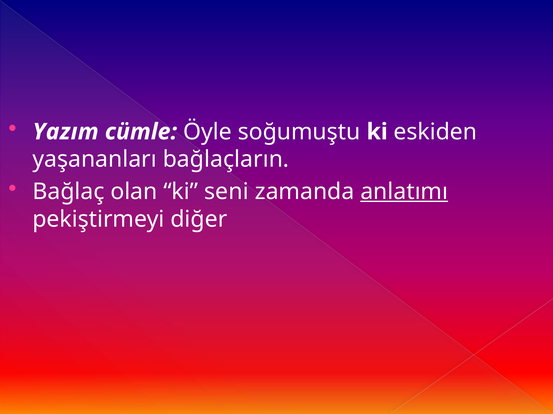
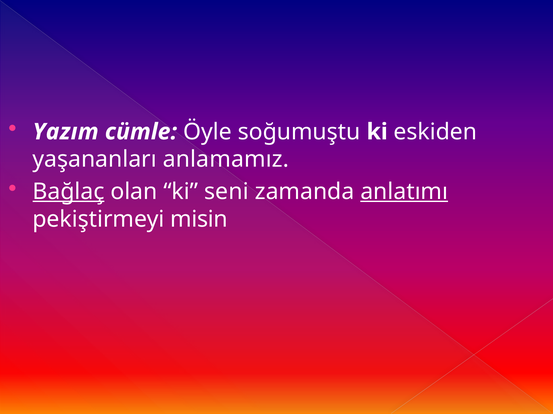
bağlaçların: bağlaçların -> anlamamız (226, 160)
Bağlaç underline: none -> present (69, 192)
diğer: diğer -> misin (199, 220)
